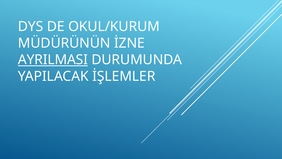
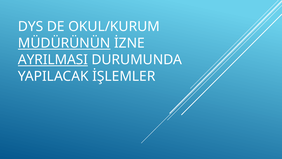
MÜDÜRÜNÜN underline: none -> present (64, 43)
